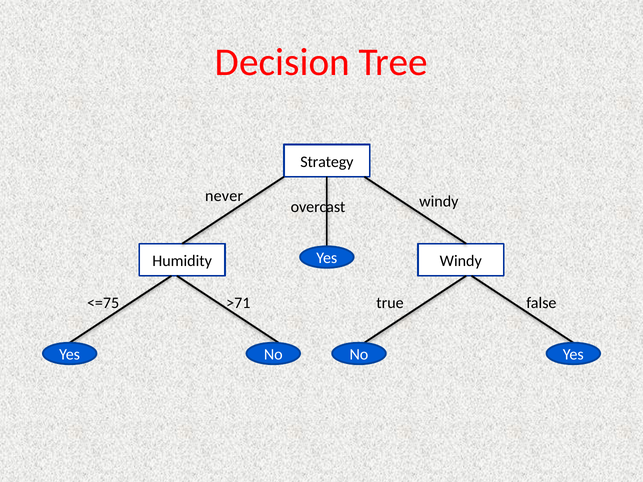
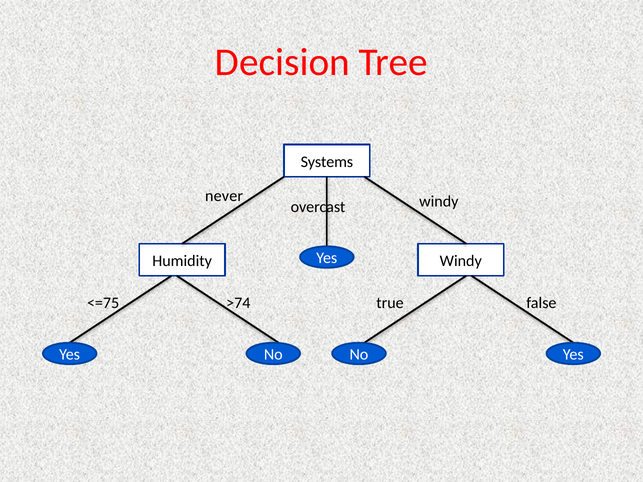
Strategy: Strategy -> Systems (327, 162)
>71: >71 -> >74 (238, 303)
